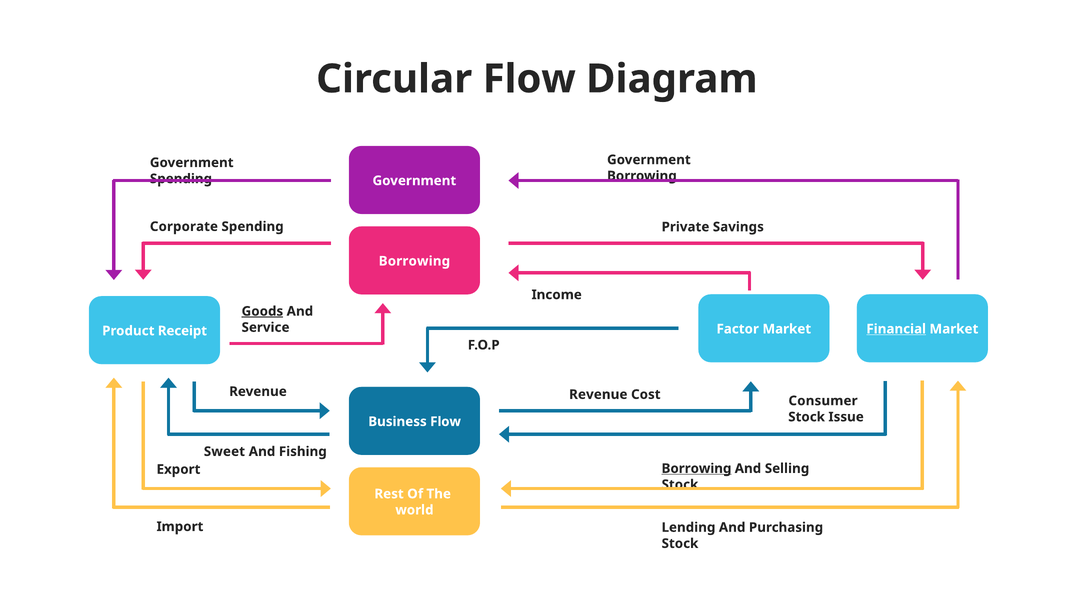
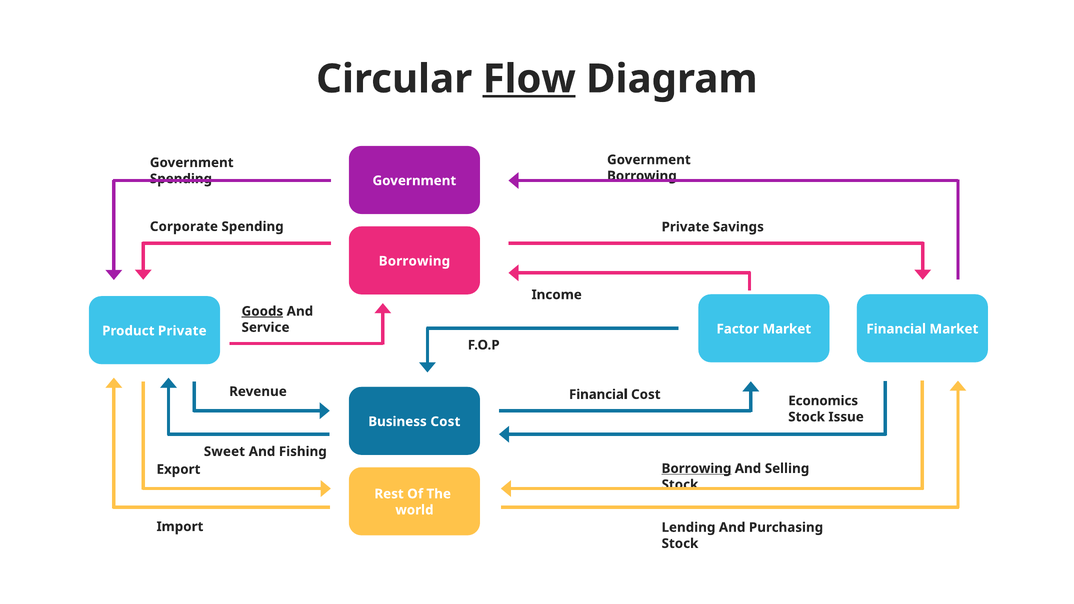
Flow underline: none -> present (529, 79)
Financial underline: present -> none (896, 329)
Product Receipt: Receipt -> Private (182, 331)
Revenue: Revenue -> Financial (598, 395)
Consumer: Consumer -> Economics (823, 401)
Business Flow: Flow -> Cost (445, 422)
